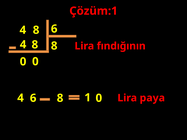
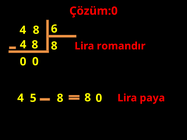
Çözüm:1: Çözüm:1 -> Çözüm:0 (94, 11)
fındığının: fındığının -> romandır (121, 46)
4 6: 6 -> 5 (33, 98)
1: 1 -> 8 (88, 98)
